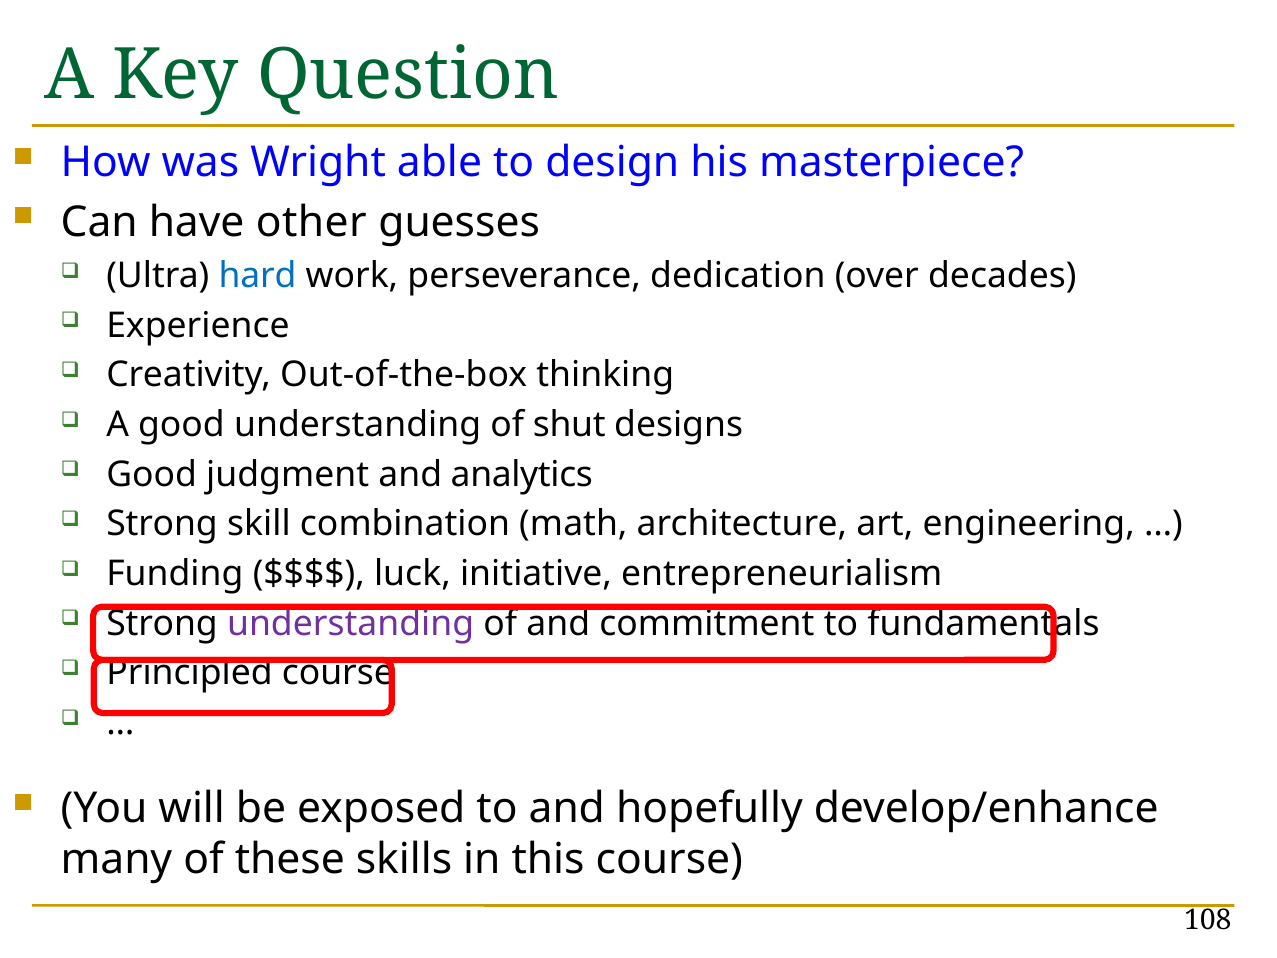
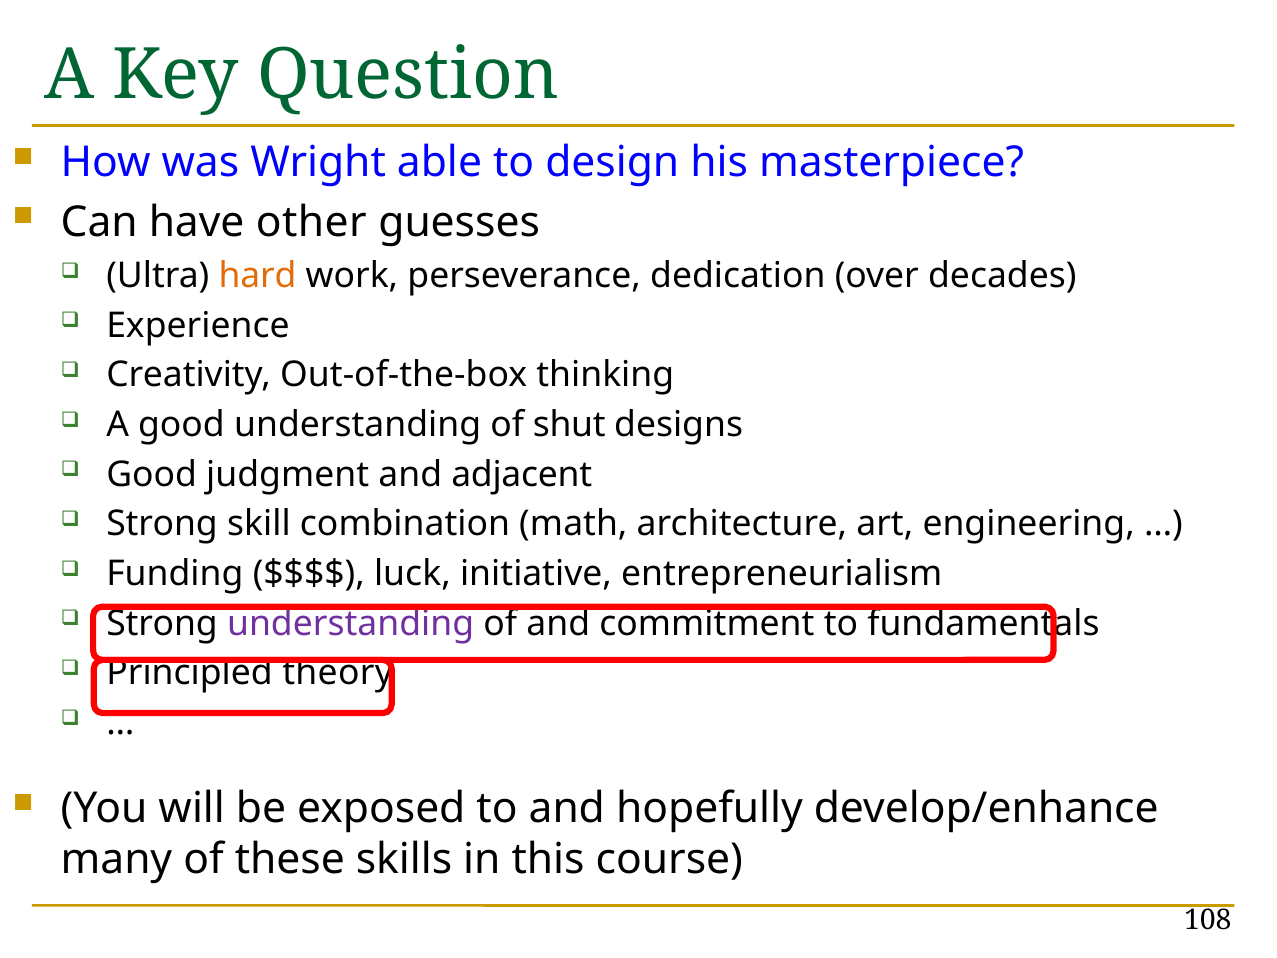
hard colour: blue -> orange (258, 276)
analytics: analytics -> adjacent (522, 474)
Principled course: course -> theory (338, 673)
